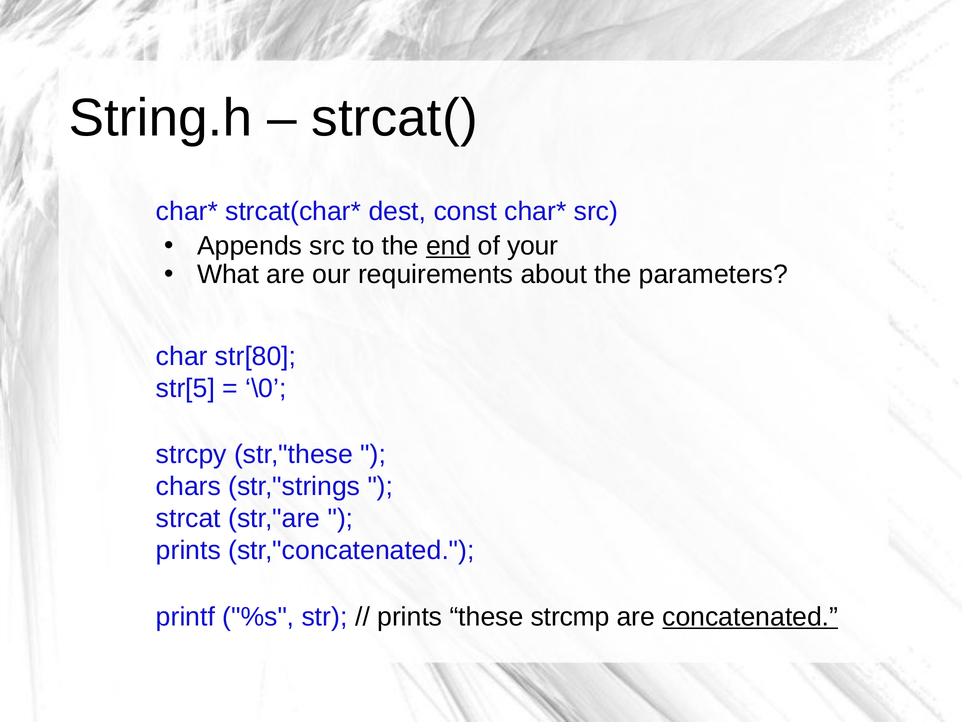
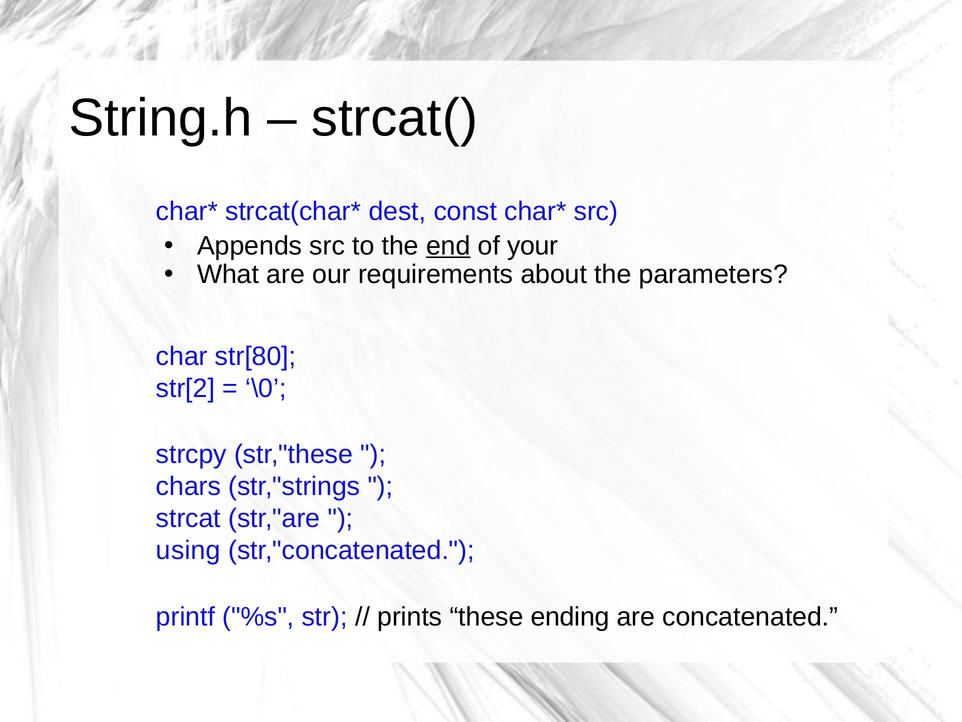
str[5: str[5 -> str[2 (185, 388)
prints: prints -> using (188, 550)
strcmp: strcmp -> ending (570, 616)
concatenated underline: present -> none (750, 616)
